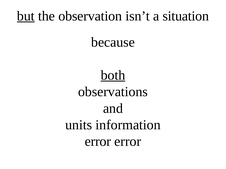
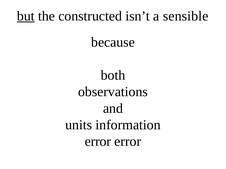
observation: observation -> constructed (90, 16)
situation: situation -> sensible (186, 16)
both underline: present -> none (113, 75)
